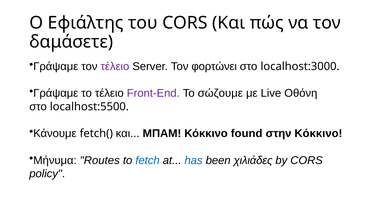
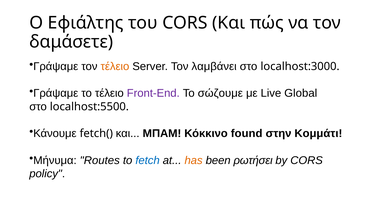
τέλειο colour: purple -> orange (115, 67)
φορτώνει: φορτώνει -> λαμβάνει (214, 67)
Οθόνη: Οθόνη -> Global (301, 93)
στην Κόκκινο: Κόκκινο -> Κομμάτι (318, 134)
has colour: blue -> orange (194, 161)
χιλιάδες: χιλιάδες -> ρωτήσει (253, 161)
